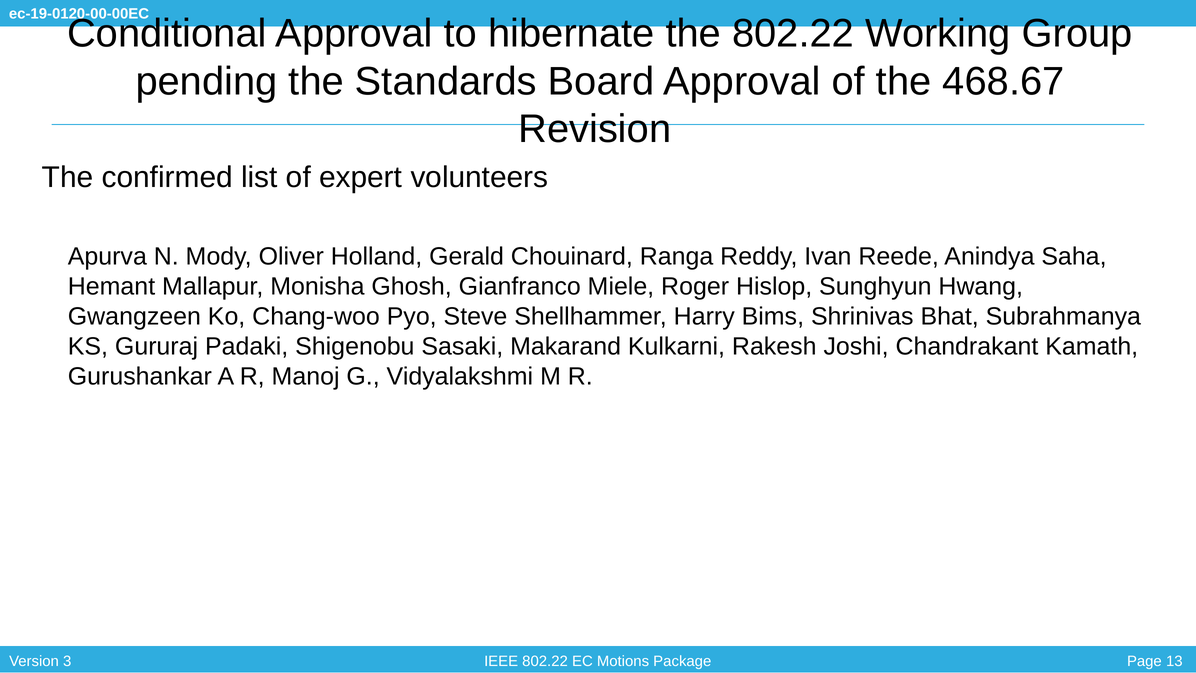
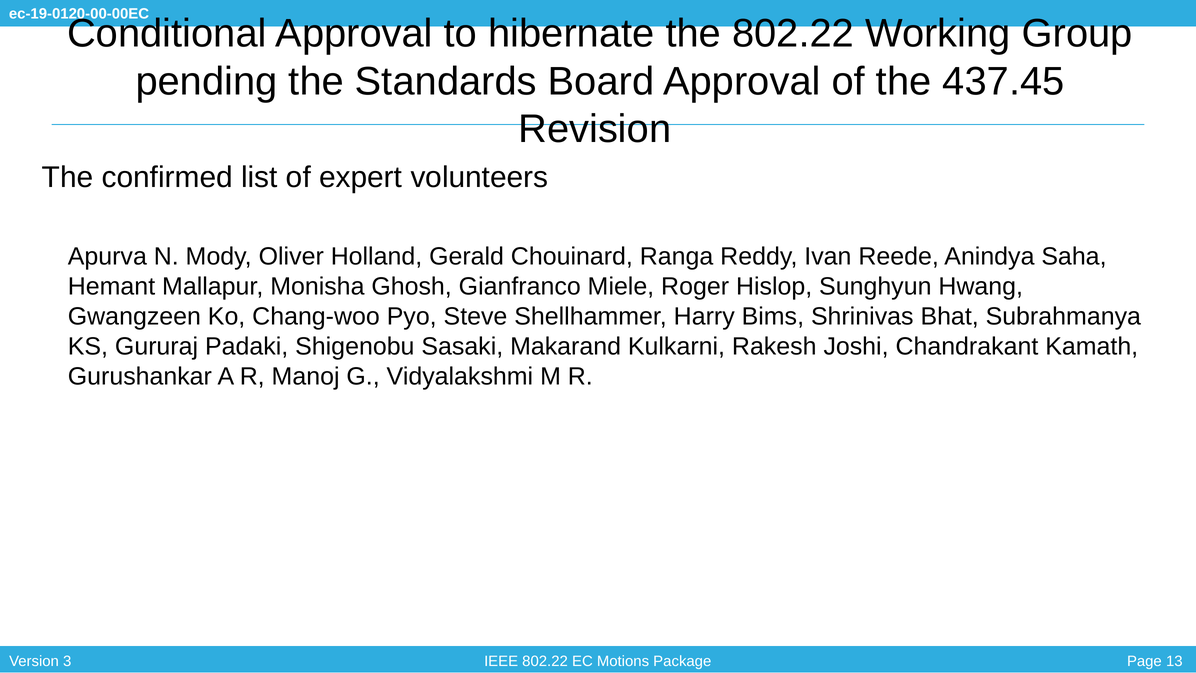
468.67: 468.67 -> 437.45 (1003, 81)
